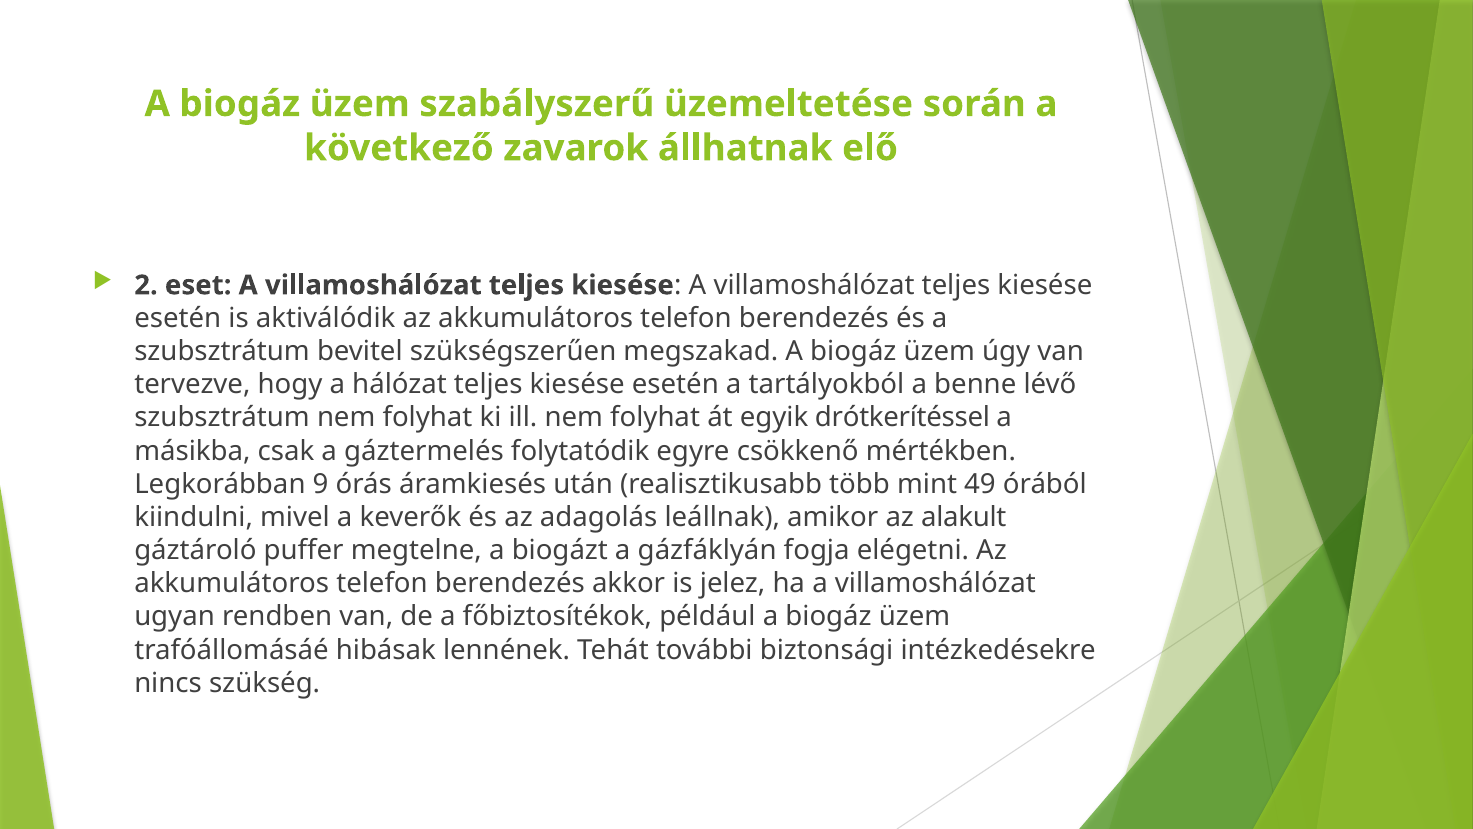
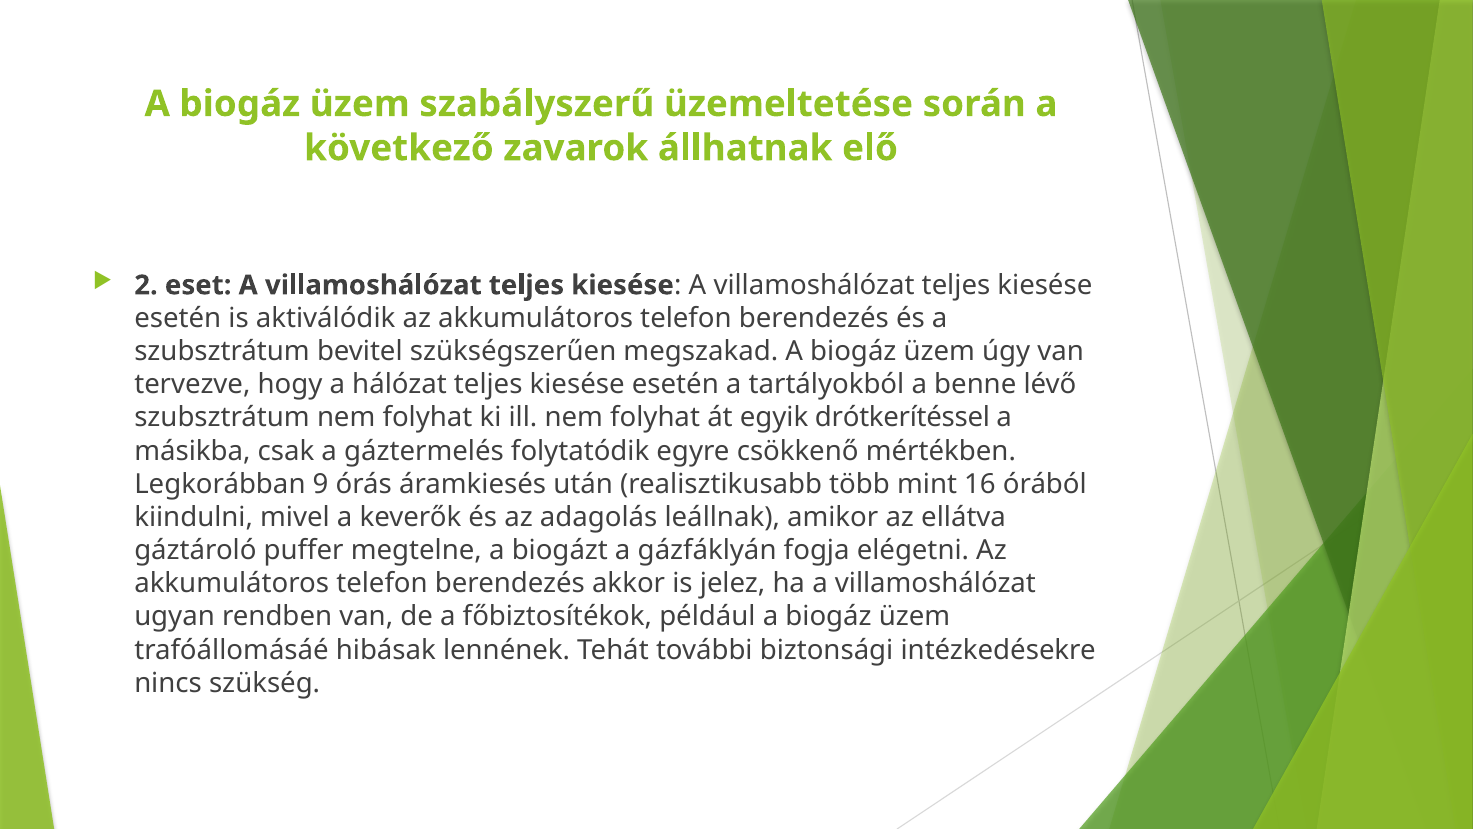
49: 49 -> 16 (980, 484)
alakult: alakult -> ellátva (964, 517)
